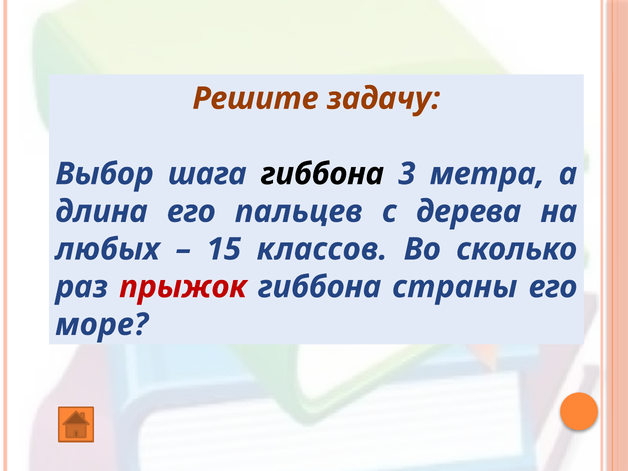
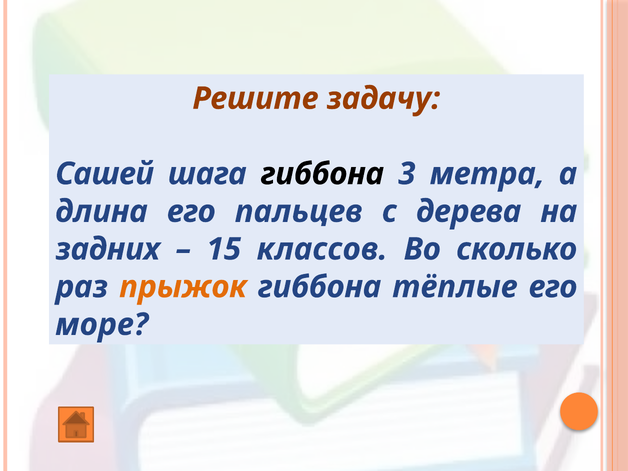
Выбор: Выбор -> Сашей (105, 174)
любых: любых -> задних (108, 249)
прыжок colour: red -> orange (183, 287)
страны: страны -> тёплые (455, 287)
